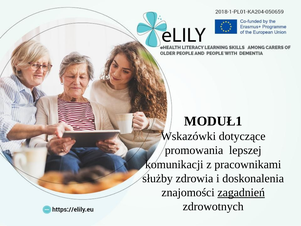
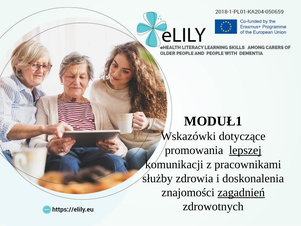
lepszej underline: none -> present (245, 150)
